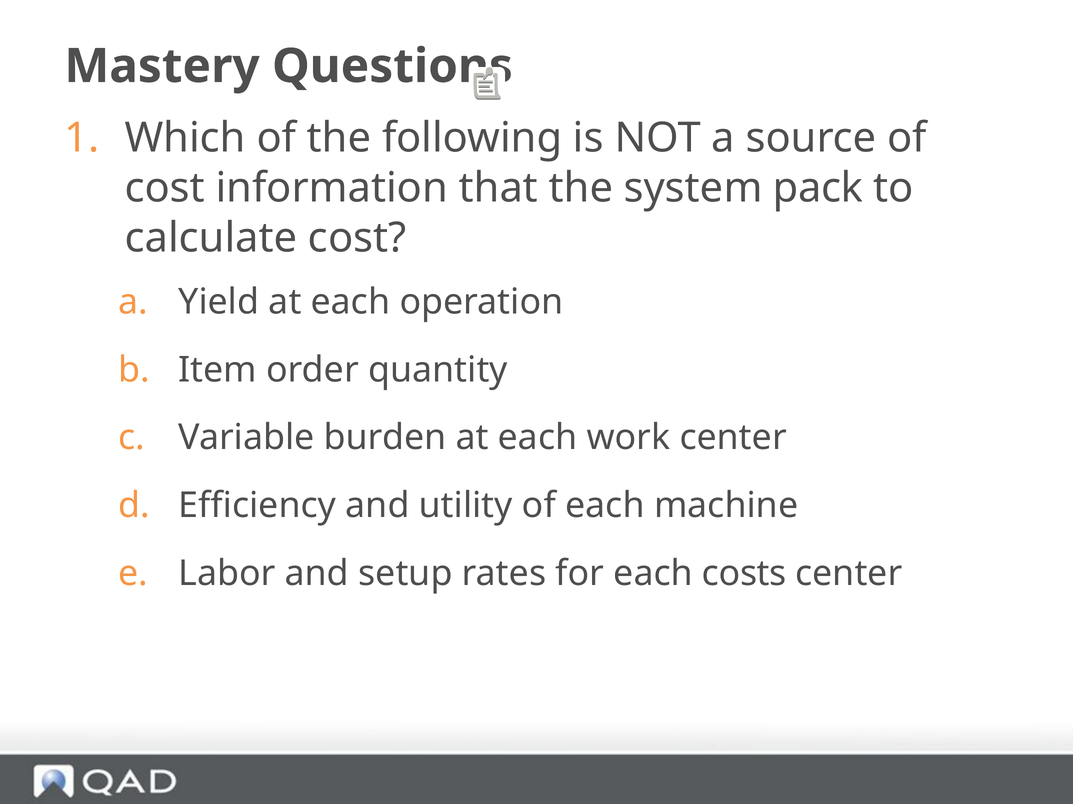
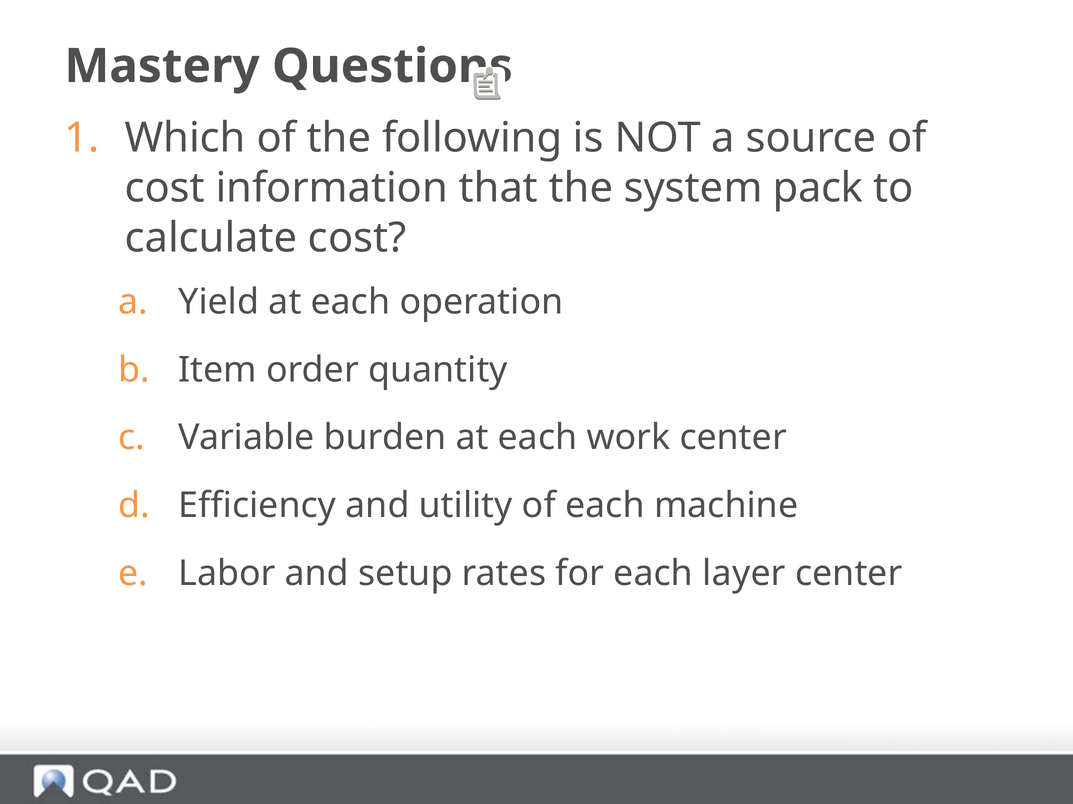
costs: costs -> layer (744, 574)
